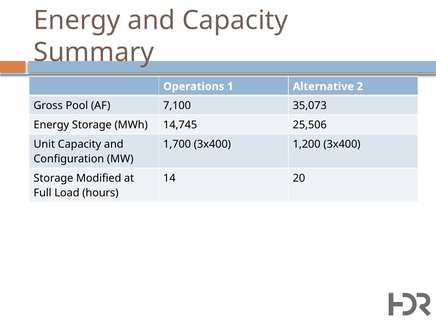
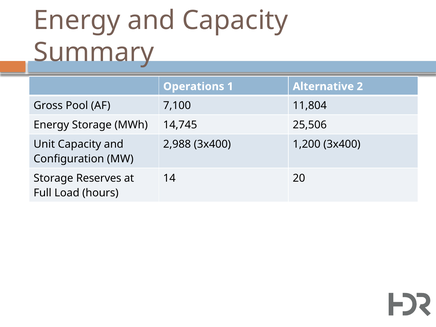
35,073: 35,073 -> 11,804 (310, 106)
1,700: 1,700 -> 2,988 (177, 144)
Modified: Modified -> Reserves (99, 178)
